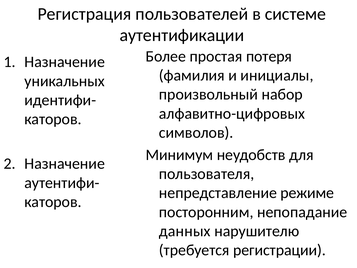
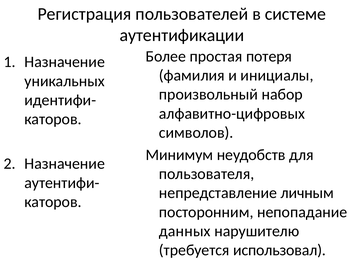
режиме: режиме -> личным (307, 193)
регистрации: регистрации -> использовал (280, 250)
